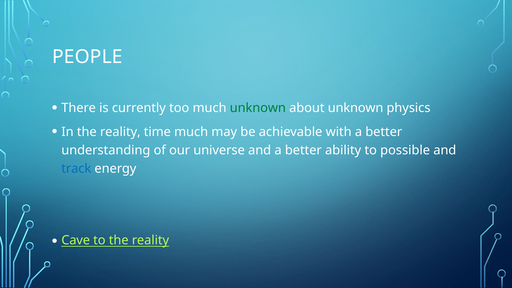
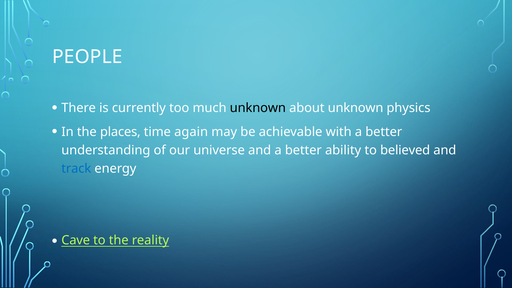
unknown colour: green -> black (258, 108)
In the reality: reality -> places (120, 132)
time much: much -> again (191, 132)
possible: possible -> believed (405, 150)
